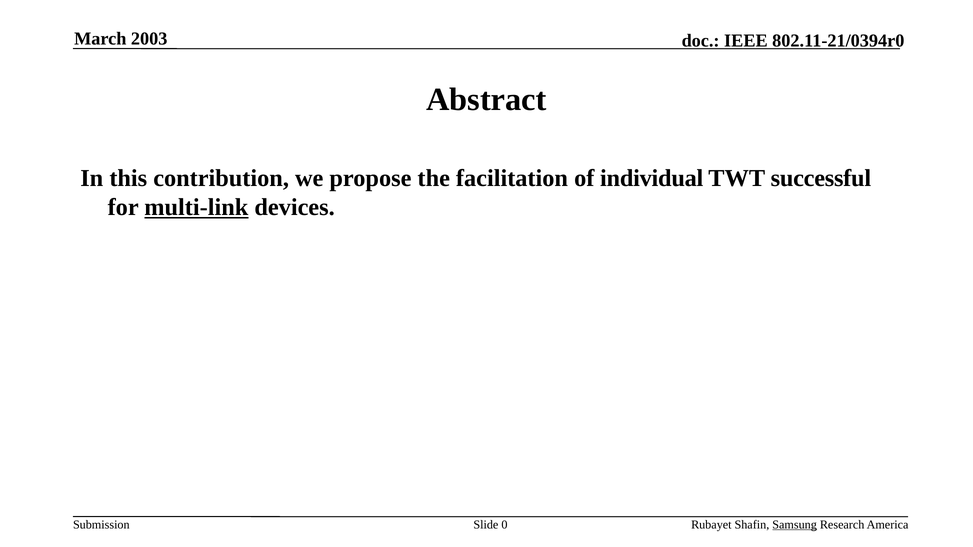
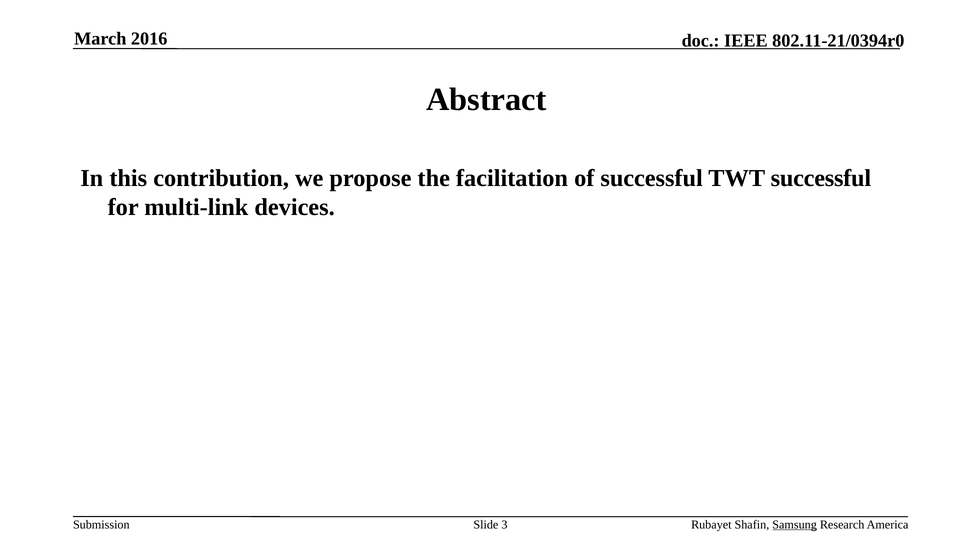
2003: 2003 -> 2016 (149, 39)
of individual: individual -> successful (652, 178)
multi-link underline: present -> none (196, 207)
0: 0 -> 3 (504, 525)
